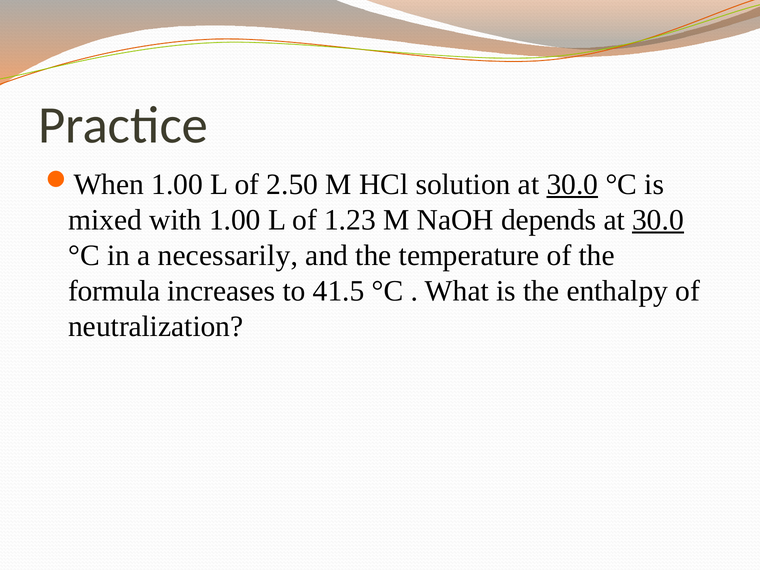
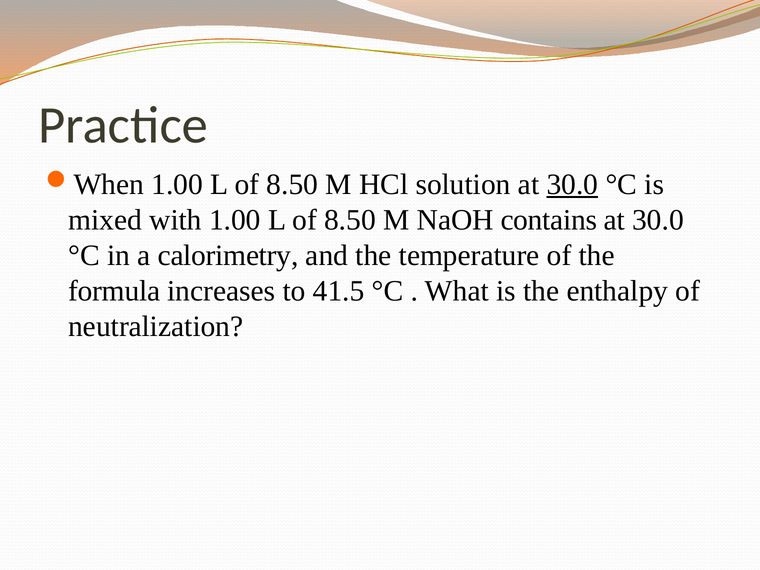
2.50: 2.50 -> 8.50 (292, 184)
1.23: 1.23 -> 8.50 (350, 220)
depends: depends -> contains (549, 220)
30.0 underline: present -> none (658, 220)
necessarily: necessarily -> calorimetry (228, 255)
